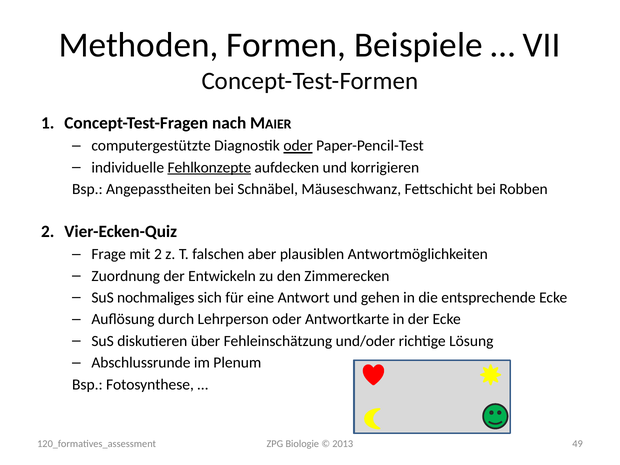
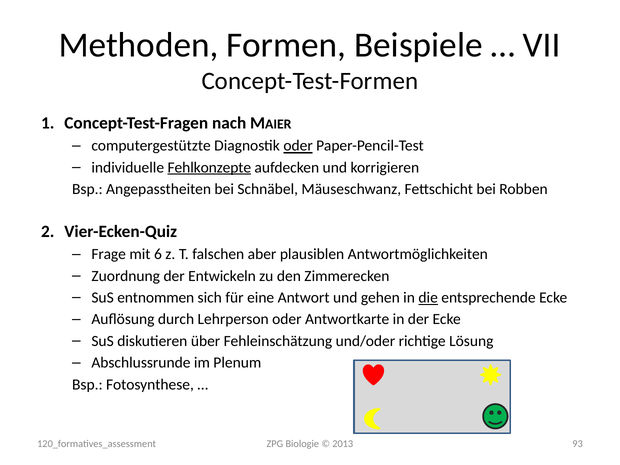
mit 2: 2 -> 6 (158, 254)
nochmaliges: nochmaliges -> entnommen (156, 298)
die underline: none -> present (428, 298)
49: 49 -> 93 (578, 444)
